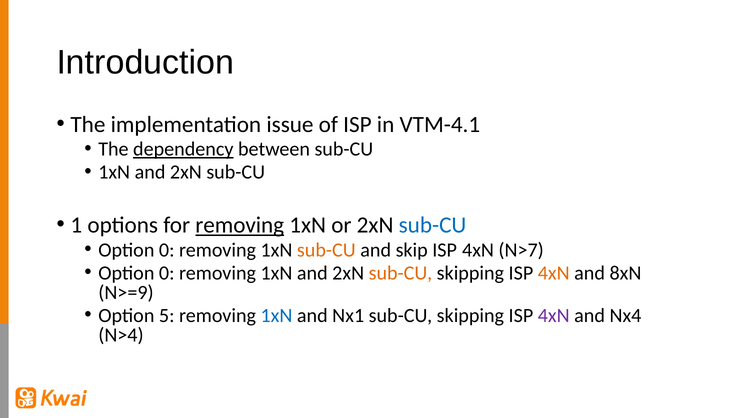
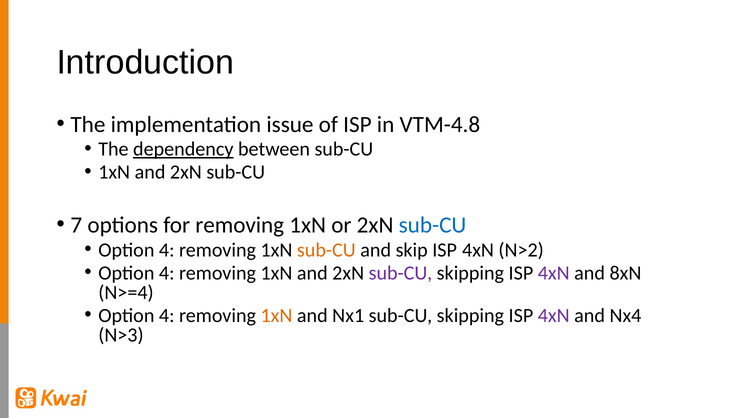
VTM-4.1: VTM-4.1 -> VTM-4.8 (440, 124)
1: 1 -> 7 (76, 225)
removing underline: present -> none (240, 225)
0: 0 -> 4 (167, 249)
N>7: N>7 -> N>2 (521, 249)
0: 0 -> 4 (167, 272)
sub-CU colour: orange -> purple (400, 272)
4xN colour: orange -> purple (554, 272)
N>=9: N>=9 -> N>=4 (126, 292)
5: 5 -> 4 (167, 315)
1xN colour: blue -> orange (276, 315)
N>4: N>4 -> N>3 (121, 334)
